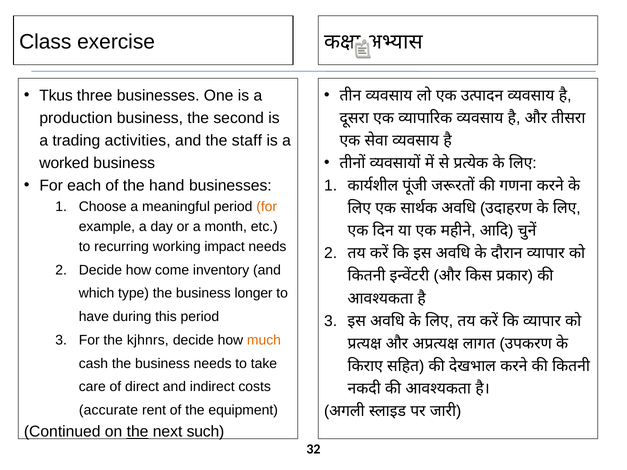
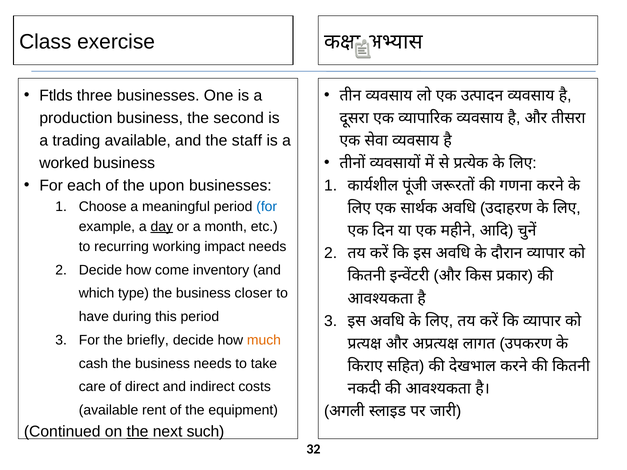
Tkus: Tkus -> Ftlds (56, 95)
trading activities: activities -> available (138, 141)
hand: hand -> upon (167, 186)
for colour: orange -> blue (267, 207)
day underline: none -> present (162, 227)
longer: longer -> closer (253, 294)
kjhnrs: kjhnrs -> briefly (148, 340)
accurate: accurate -> available (109, 410)
